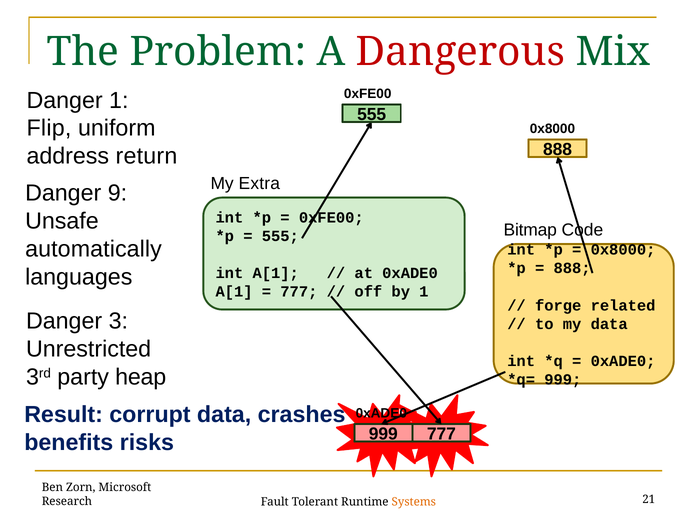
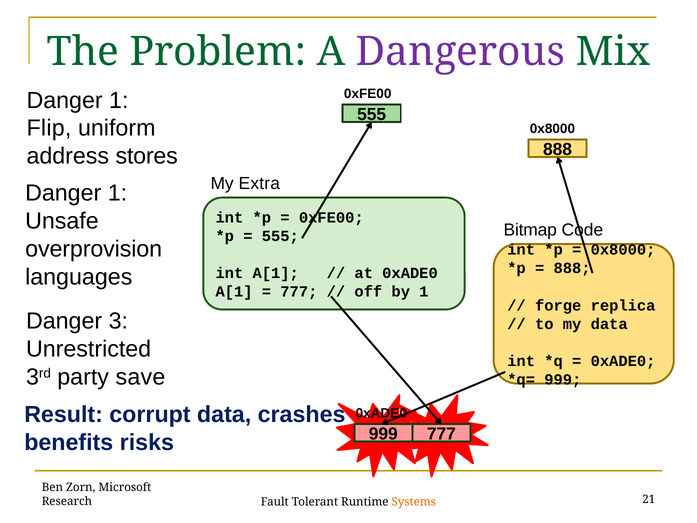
Dangerous colour: red -> purple (460, 52)
return: return -> stores (147, 156)
9: 9 -> 1 (117, 193)
automatically: automatically -> overprovision (94, 249)
related: related -> replica (623, 305)
heap: heap -> save (140, 377)
